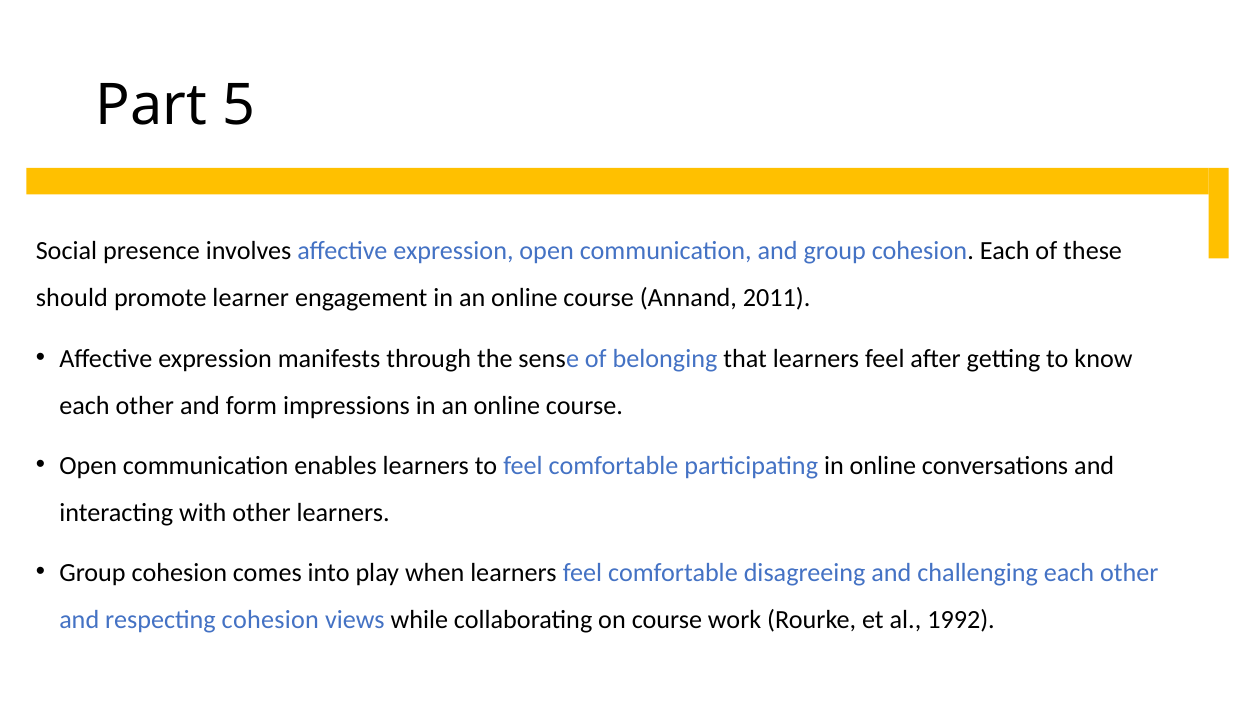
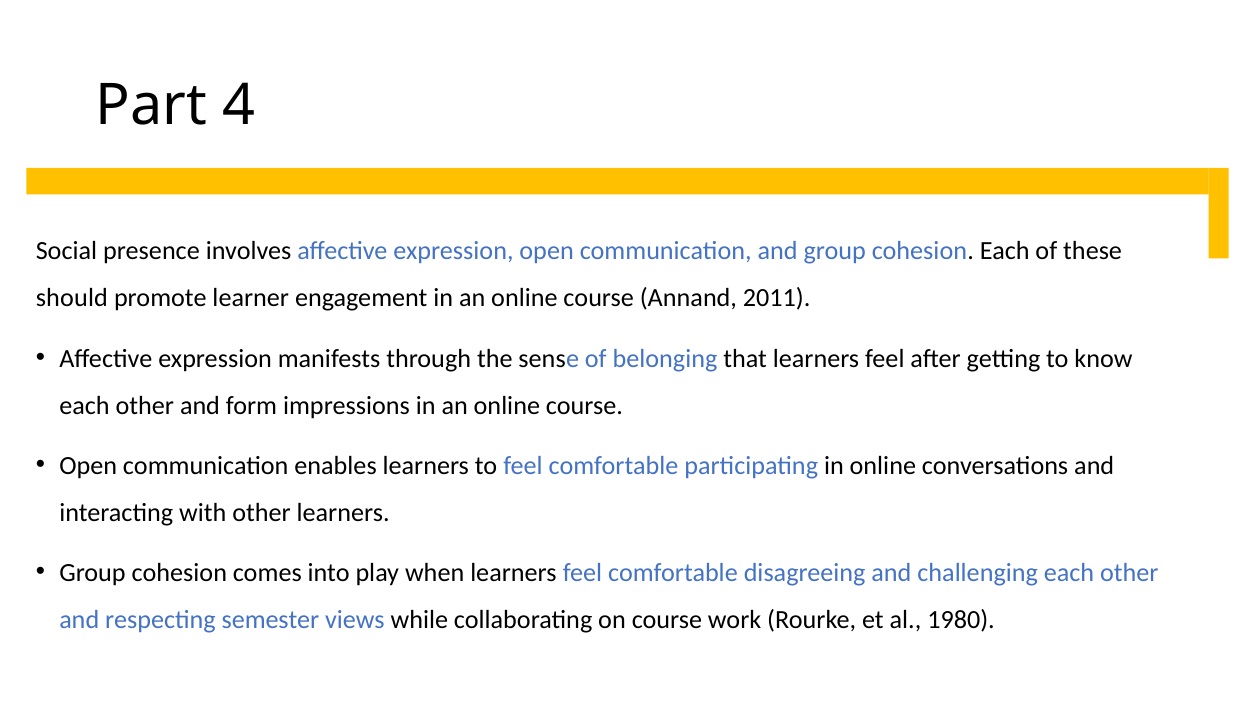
5: 5 -> 4 (239, 105)
respecting cohesion: cohesion -> semester (270, 620)
1992: 1992 -> 1980 (961, 620)
